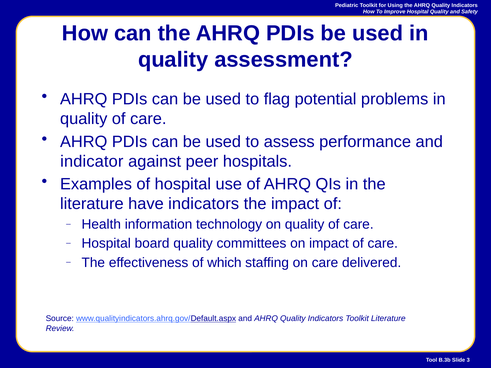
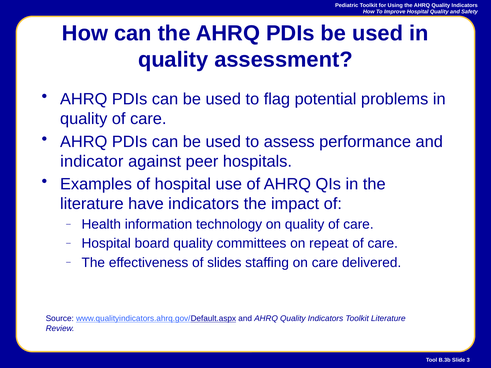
on impact: impact -> repeat (329, 244)
which: which -> slides (224, 263)
